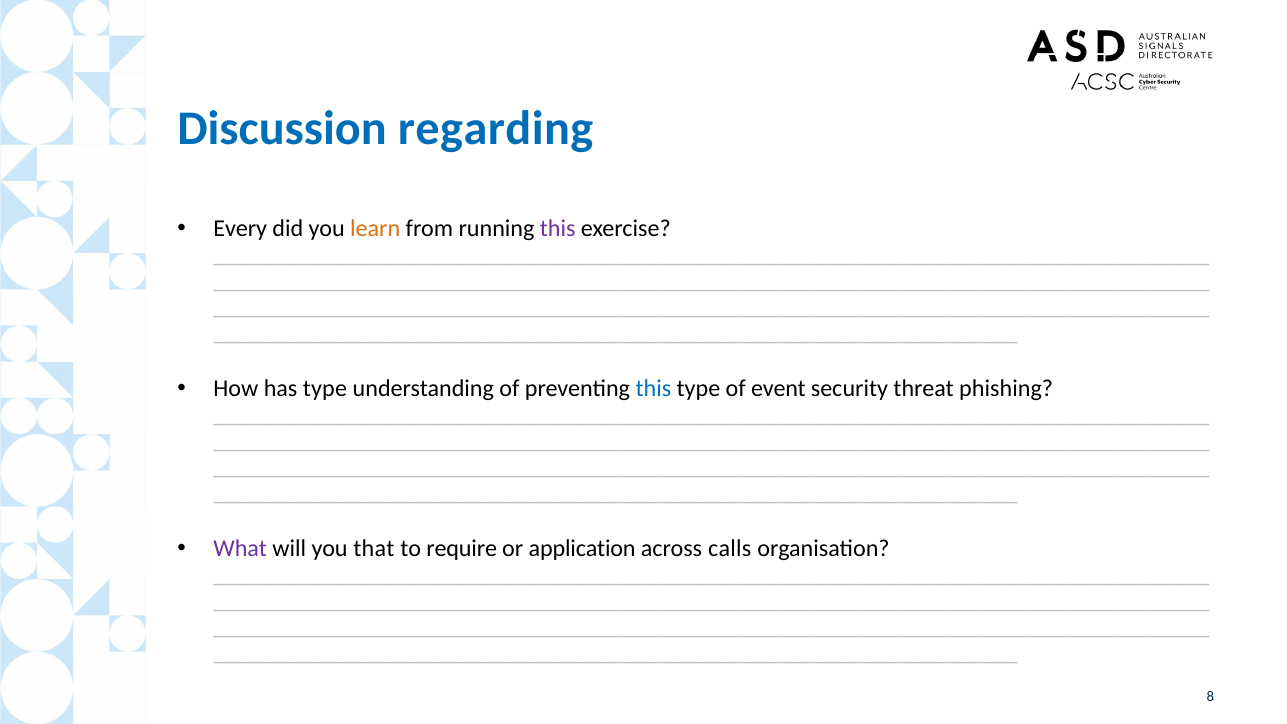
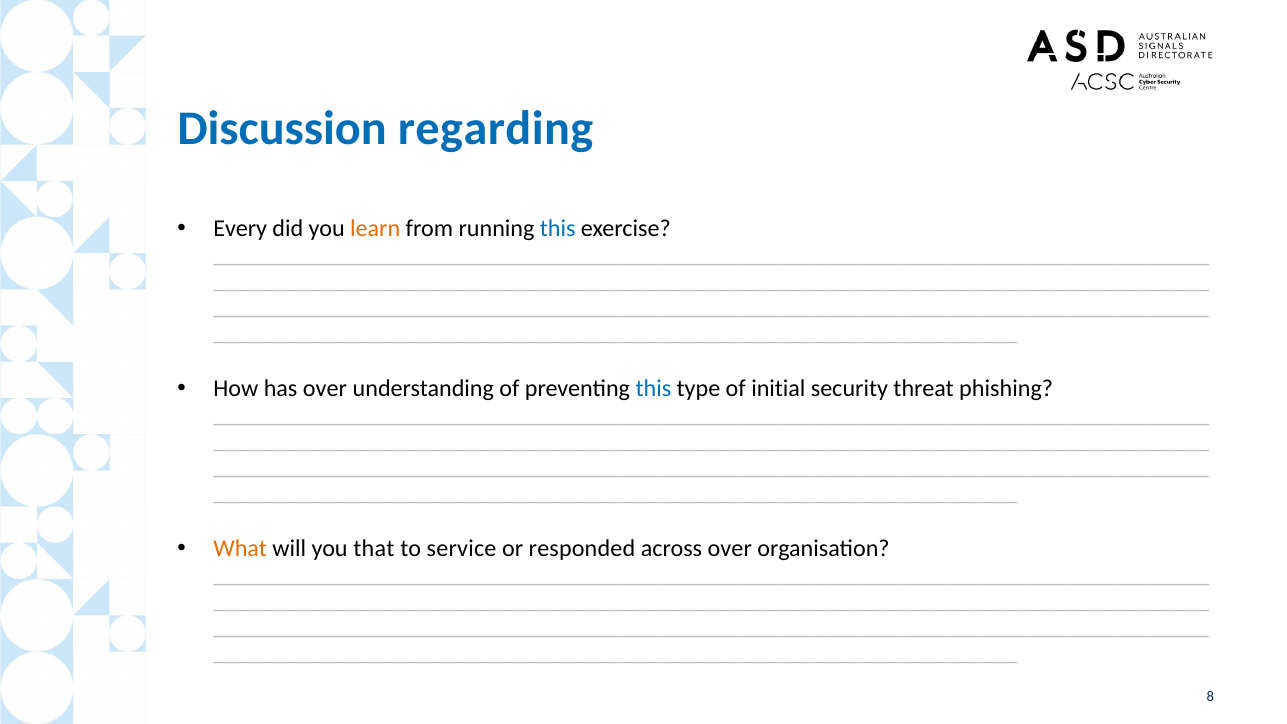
this colour: purple -> blue (558, 228)
has type: type -> over (325, 388)
event: event -> initial (778, 388)
What colour: purple -> orange (240, 548)
require: require -> service (462, 548)
application: application -> responded (582, 548)
across calls: calls -> over (730, 548)
